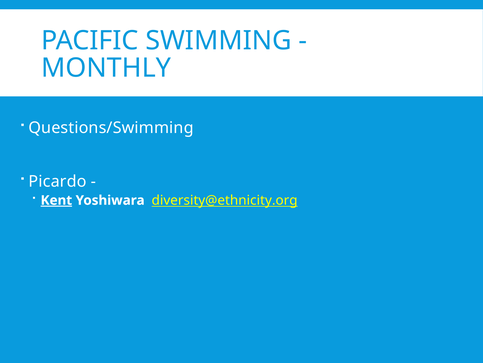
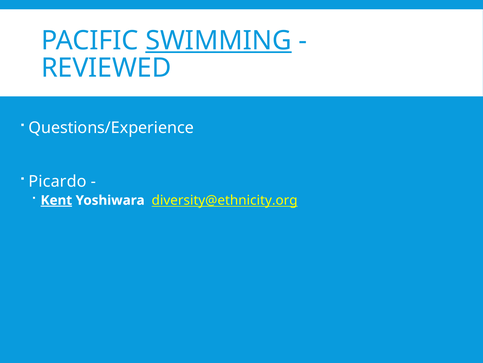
SWIMMING underline: none -> present (219, 41)
MONTHLY: MONTHLY -> REVIEWED (106, 68)
Questions/Swimming: Questions/Swimming -> Questions/Experience (111, 128)
